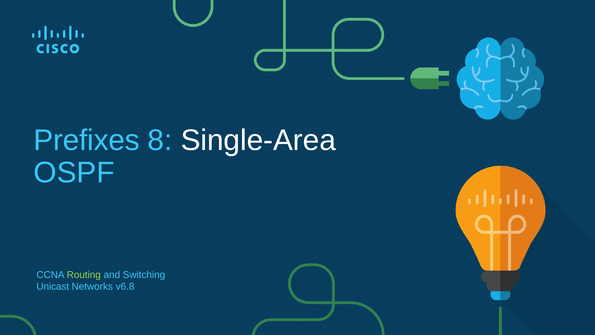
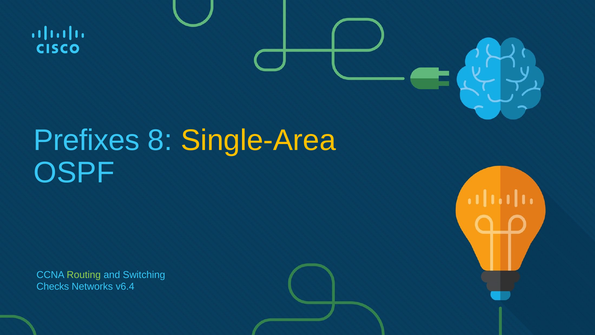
Single-Area colour: white -> yellow (258, 140)
Unicast: Unicast -> Checks (53, 286)
v6.8: v6.8 -> v6.4 (125, 286)
